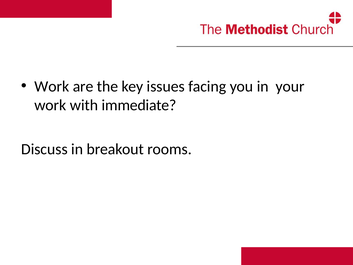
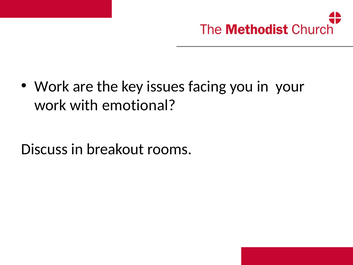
immediate: immediate -> emotional (139, 105)
